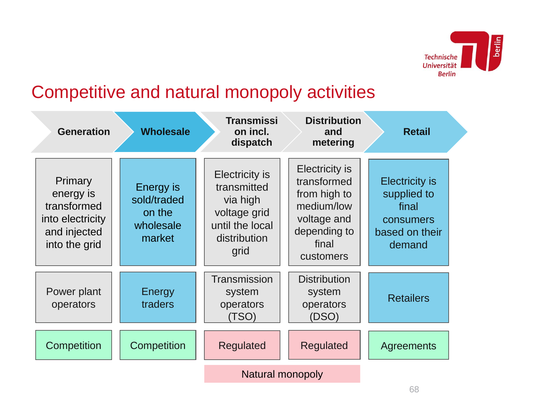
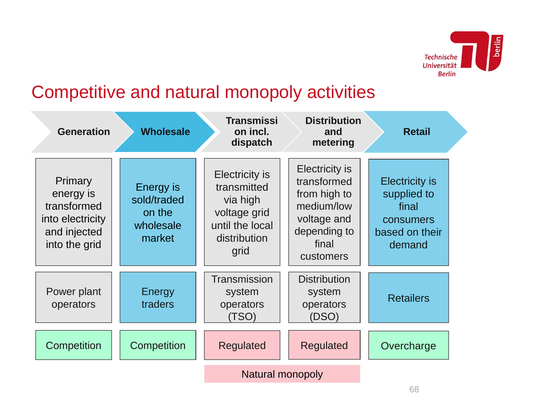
Agreements: Agreements -> Overcharge (409, 346)
